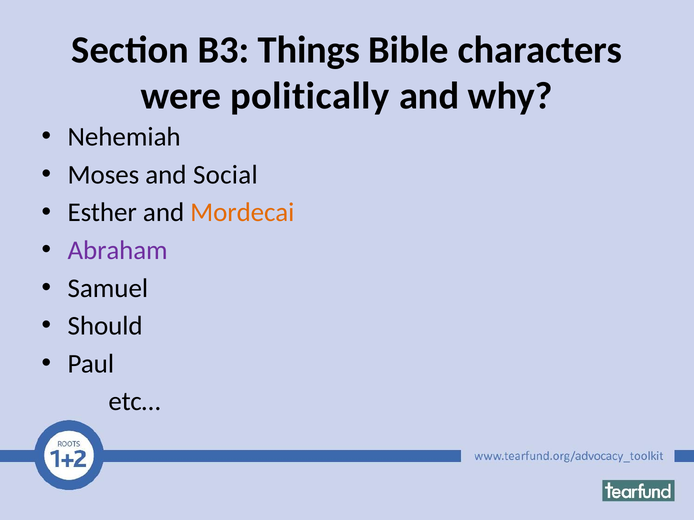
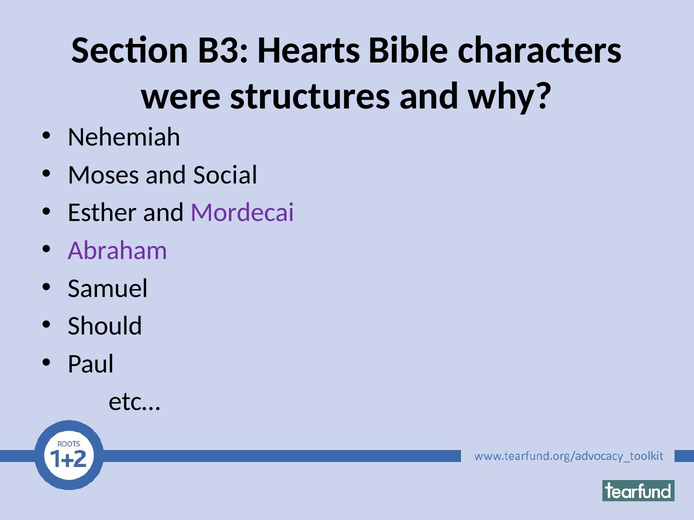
Things: Things -> Hearts (309, 50)
politically: politically -> structures (310, 96)
Mordecai colour: orange -> purple (242, 213)
